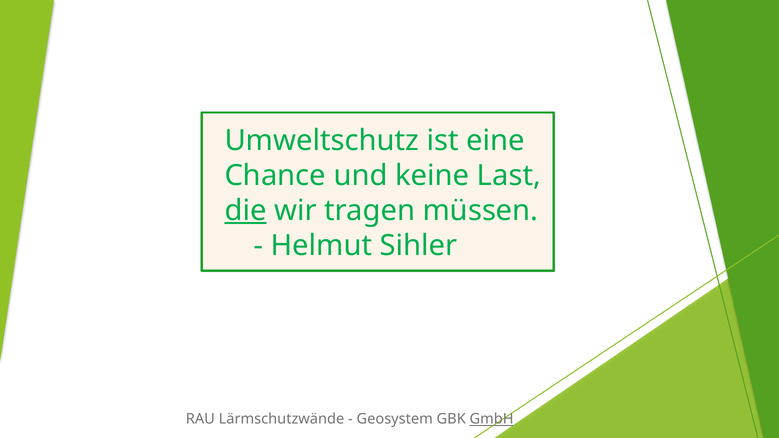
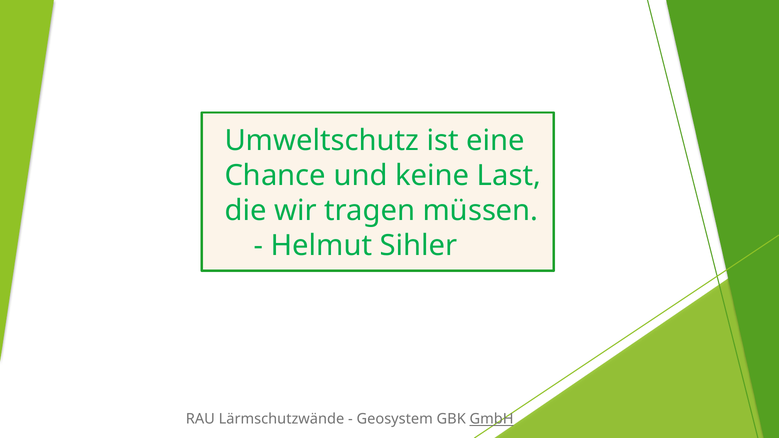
die underline: present -> none (246, 211)
